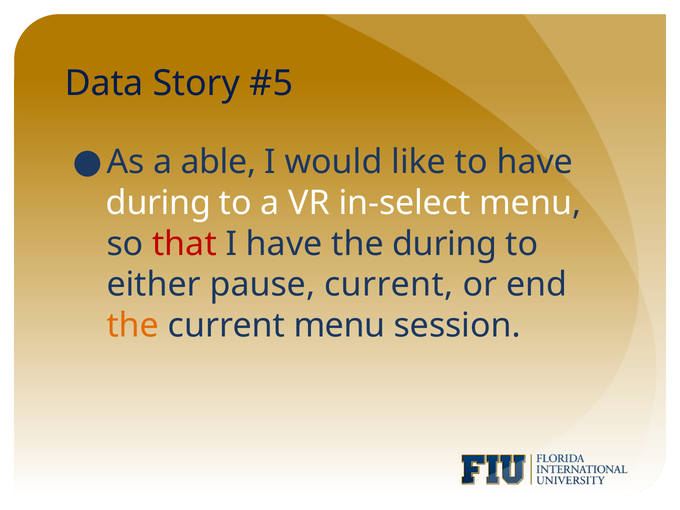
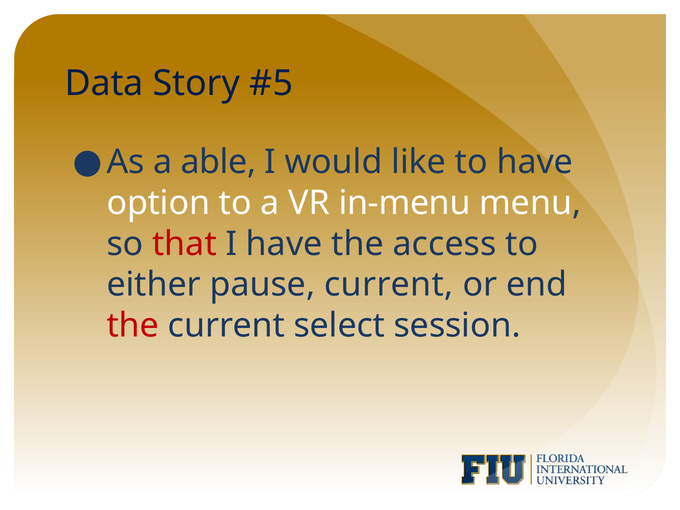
during: during -> option (158, 203)
in-select: in-select -> in-menu (405, 203)
the during: during -> access (445, 244)
the colour: orange -> red (133, 325)
current menu: menu -> select (339, 325)
